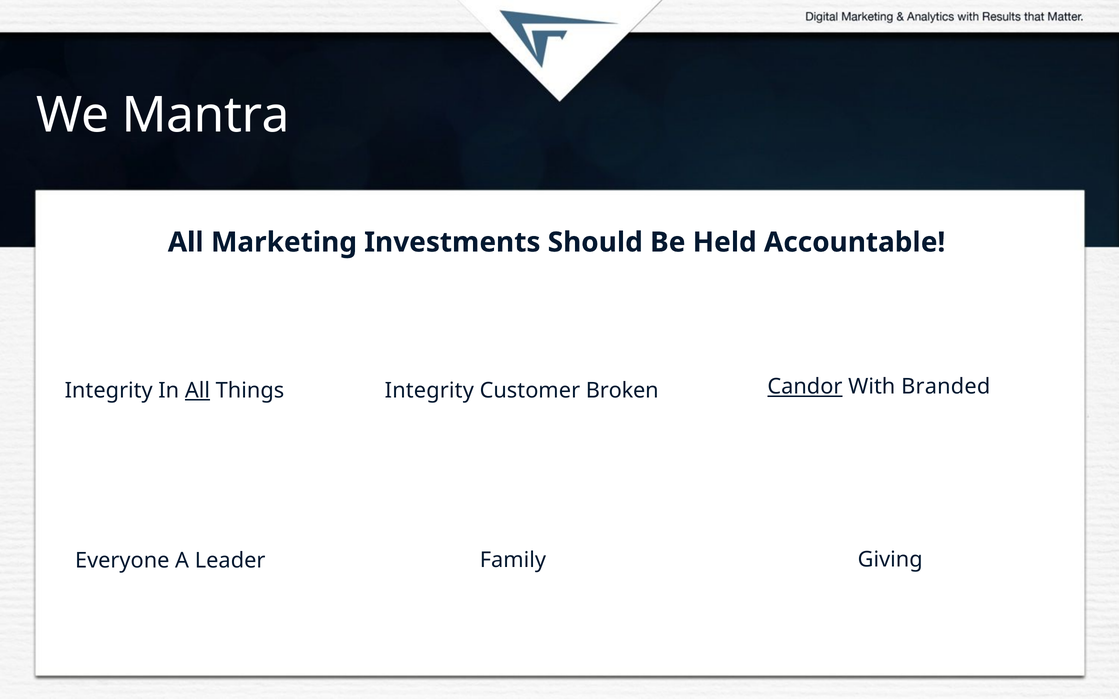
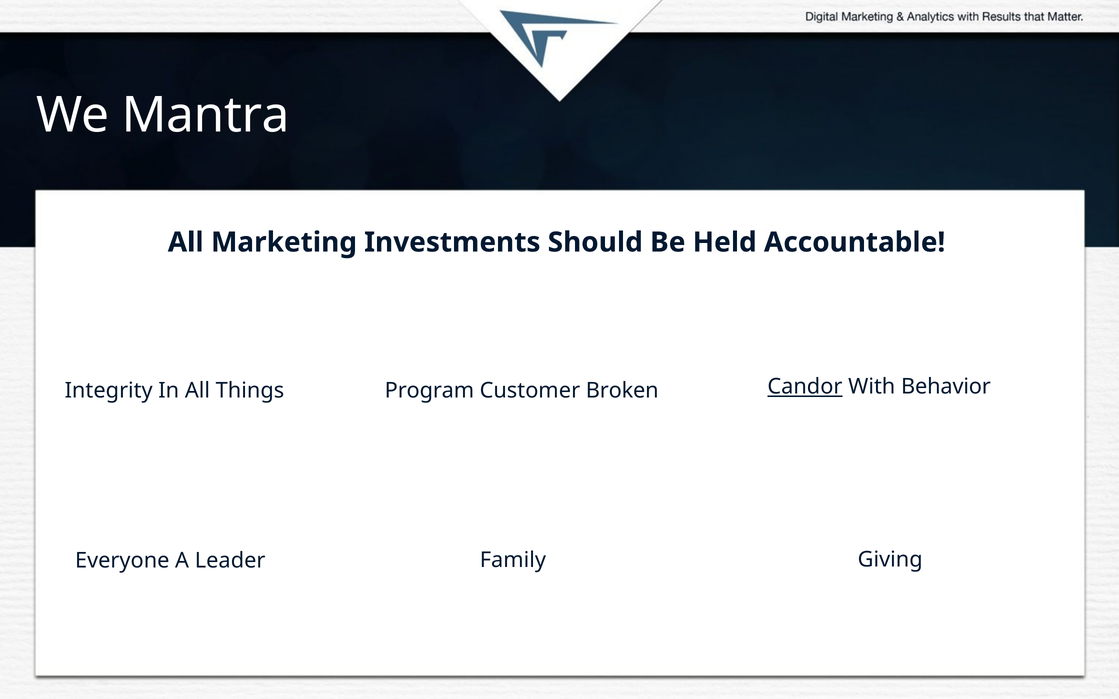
Branded: Branded -> Behavior (946, 387)
All underline: present -> none (198, 391)
Things Integrity: Integrity -> Program (429, 391)
